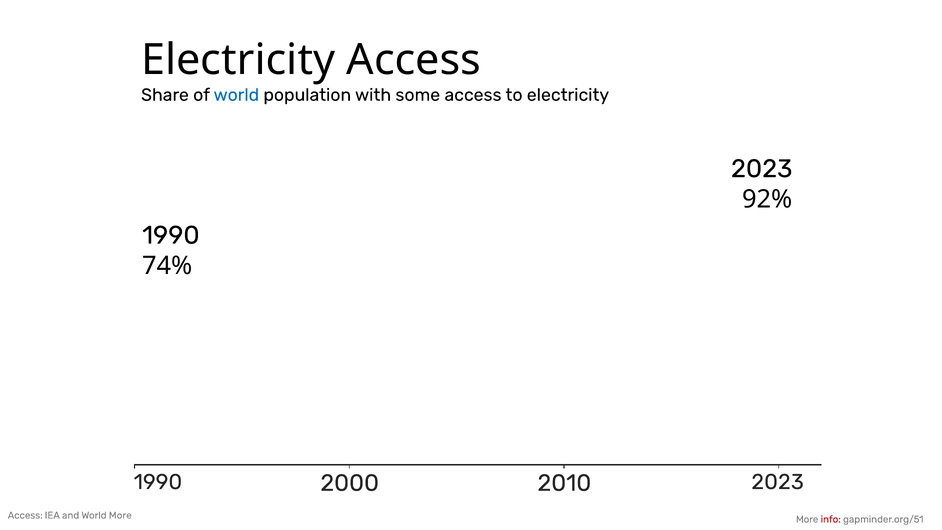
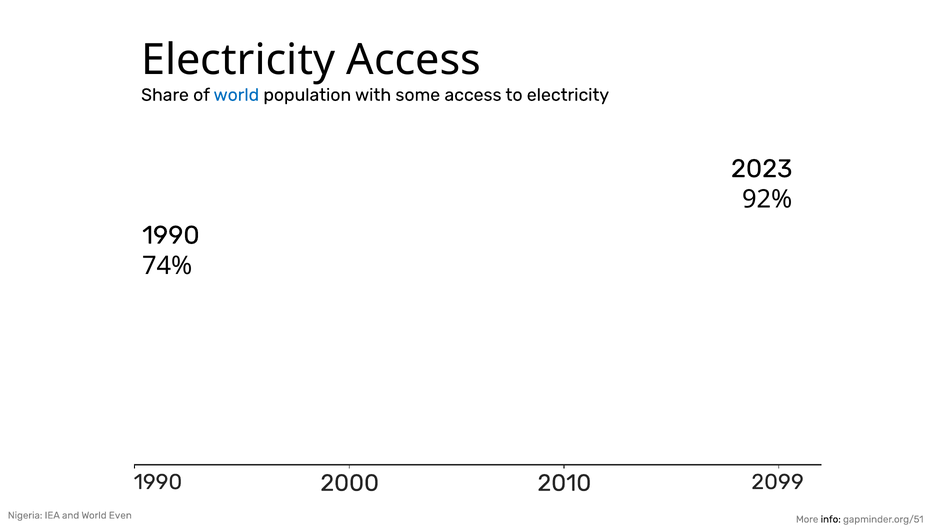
2010 2023: 2023 -> 2099 (778, 482)
Access: Access -> Nigeria (25, 515)
World More: More -> Even (120, 515)
info colour: red -> black (831, 519)
